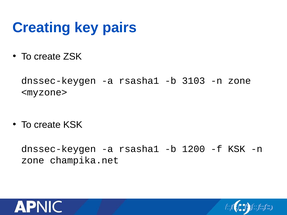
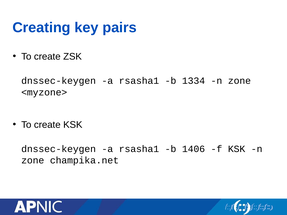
3103: 3103 -> 1334 (194, 81)
1200: 1200 -> 1406 (194, 149)
